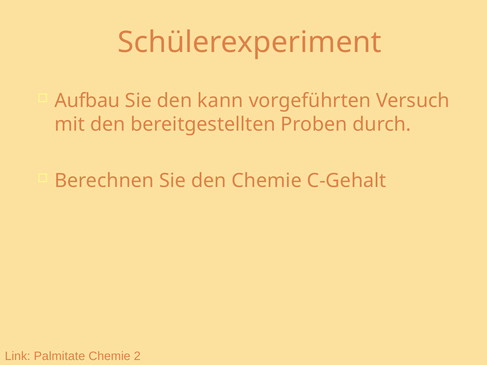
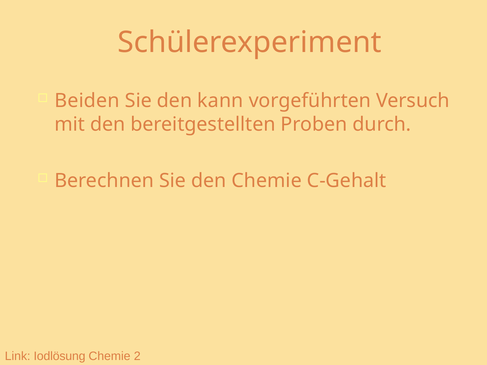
Aufbau: Aufbau -> Beiden (87, 101)
Palmitate: Palmitate -> Iodlösung (60, 356)
